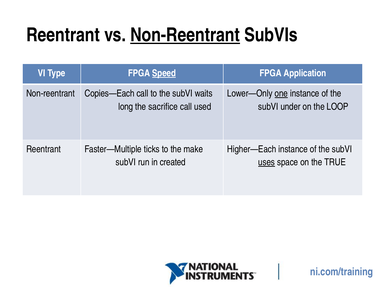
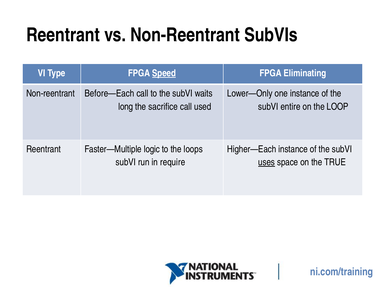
Non-Reentrant underline: present -> none (185, 35)
Application: Application -> Eliminating (305, 73)
Copies—Each: Copies—Each -> Before—Each (109, 93)
one underline: present -> none (281, 93)
under: under -> entire (291, 107)
ticks: ticks -> logic (152, 149)
make: make -> loops (193, 149)
created: created -> require (173, 162)
